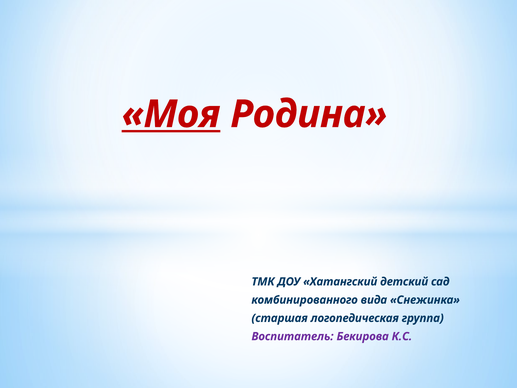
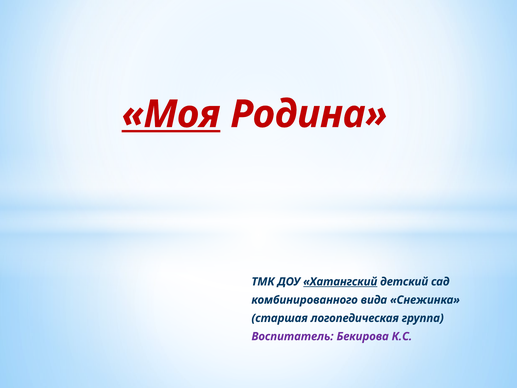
Хатангский underline: none -> present (340, 281)
